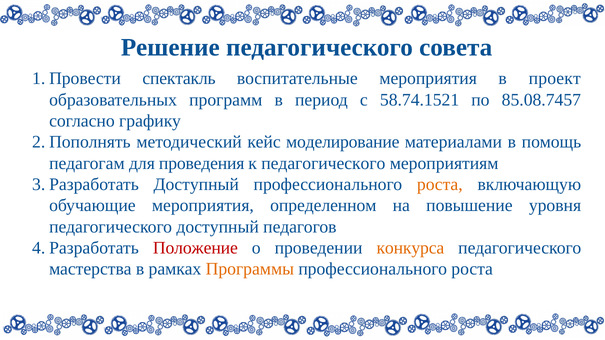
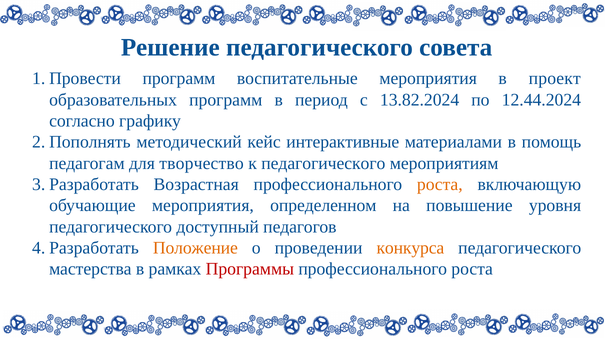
спектакль: спектакль -> программ (179, 79)
58.74.1521: 58.74.1521 -> 13.82.2024 (420, 100)
85.08.7457: 85.08.7457 -> 12.44.2024 (541, 100)
моделирование: моделирование -> интерактивные (343, 142)
проведения: проведения -> творчество (202, 163)
Доступный: Доступный -> Возрастная (196, 185)
Положение colour: red -> orange (195, 248)
Программы colour: orange -> red (250, 269)
